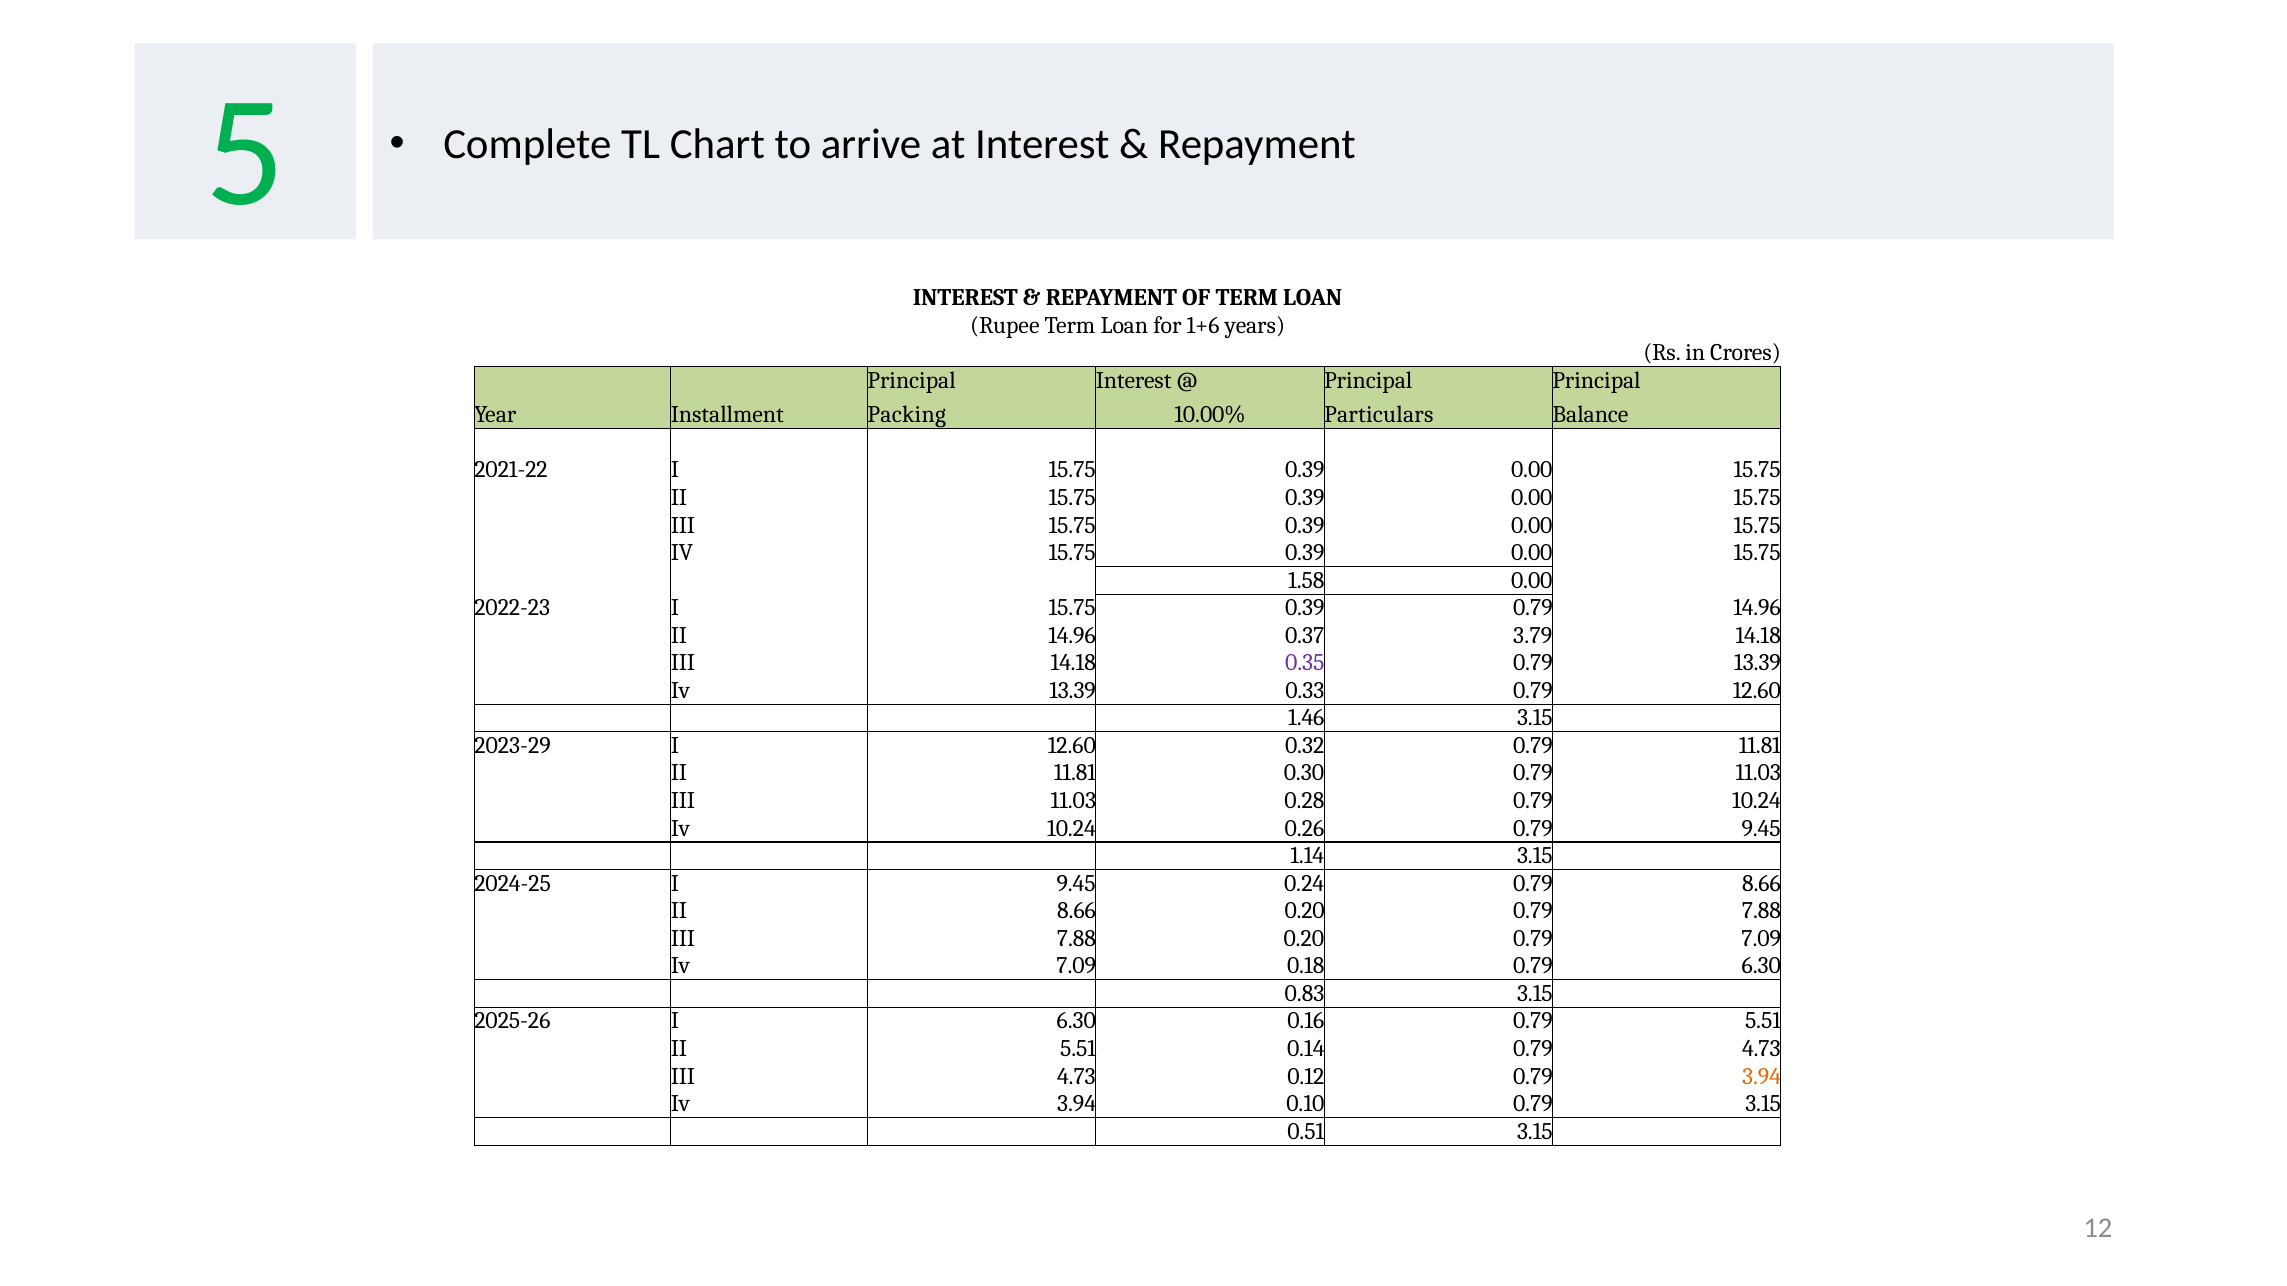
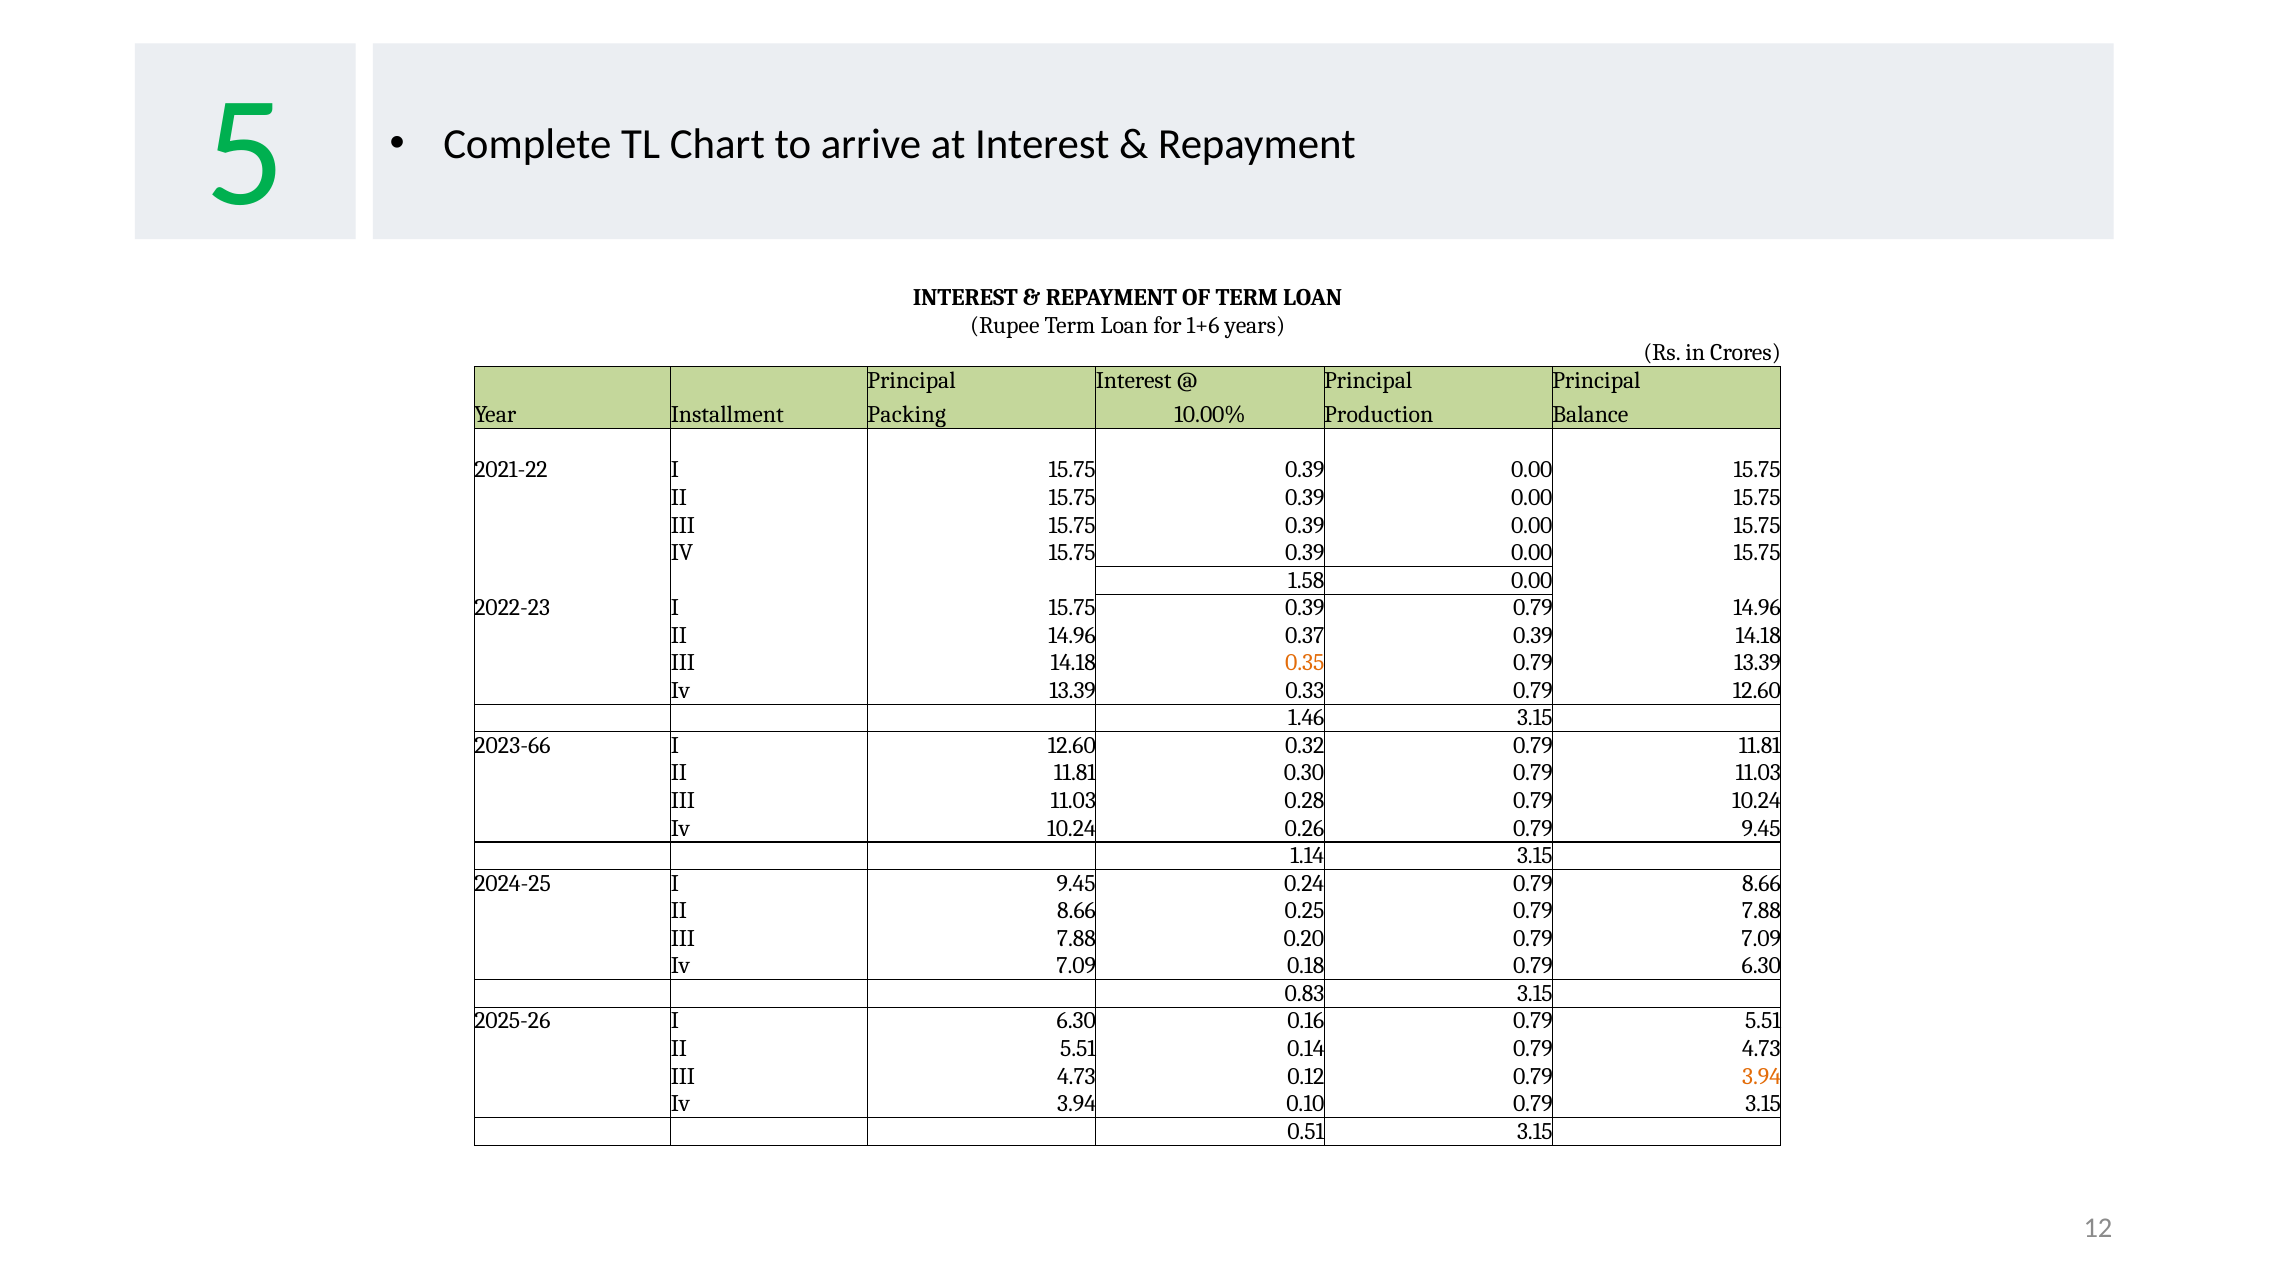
Particulars: Particulars -> Production (1379, 415)
0.37 3.79: 3.79 -> 0.39 (1533, 636)
0.35 colour: purple -> orange (1305, 663)
2023-29: 2023-29 -> 2023-66 (512, 746)
8.66 0.20: 0.20 -> 0.25 (1305, 911)
